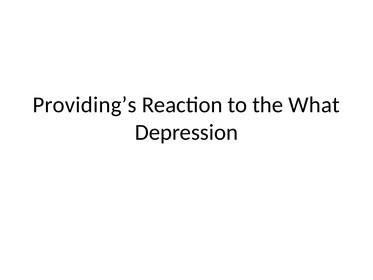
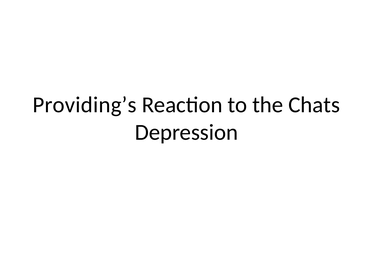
What: What -> Chats (314, 105)
